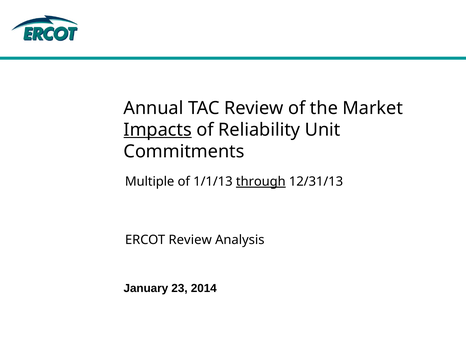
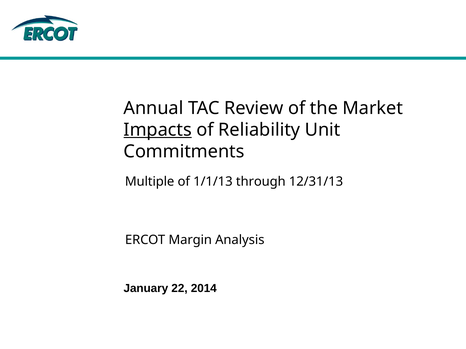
through underline: present -> none (261, 182)
ERCOT Review: Review -> Margin (190, 240)
23: 23 -> 22 (179, 289)
